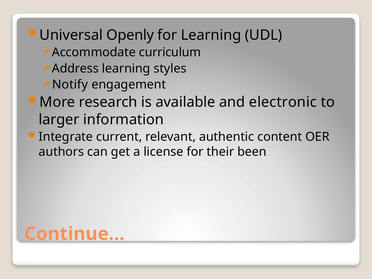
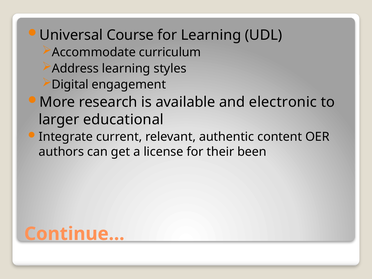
Openly: Openly -> Course (130, 35)
Notify: Notify -> Digital (70, 85)
information: information -> educational (123, 120)
